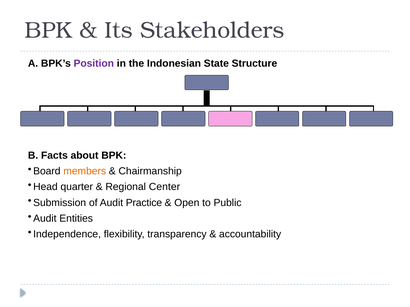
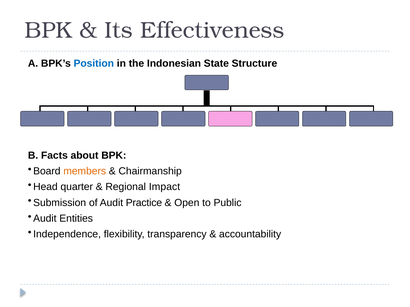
Stakeholders: Stakeholders -> Effectiveness (212, 30)
Position colour: purple -> blue (94, 64)
Center: Center -> Impact (165, 187)
